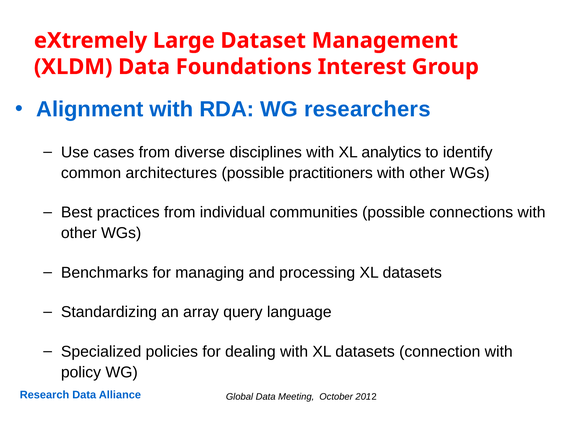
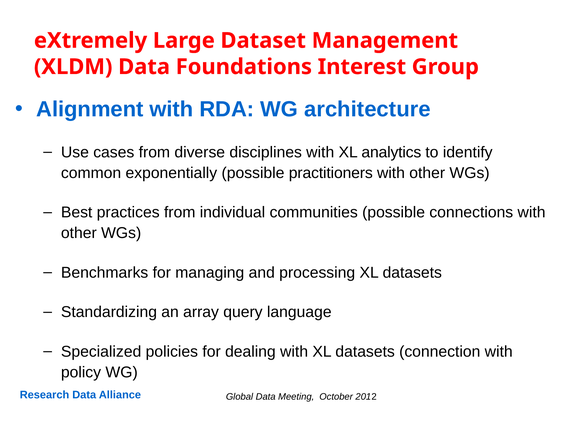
researchers: researchers -> architecture (367, 110)
architectures: architectures -> exponentially (171, 173)
